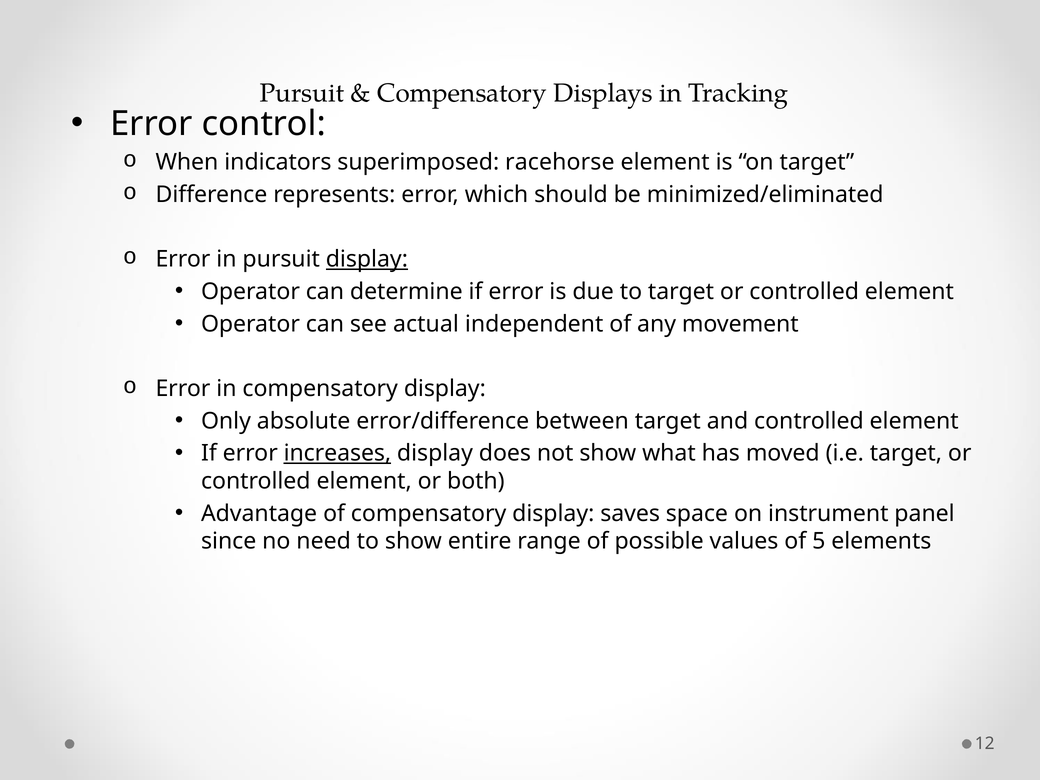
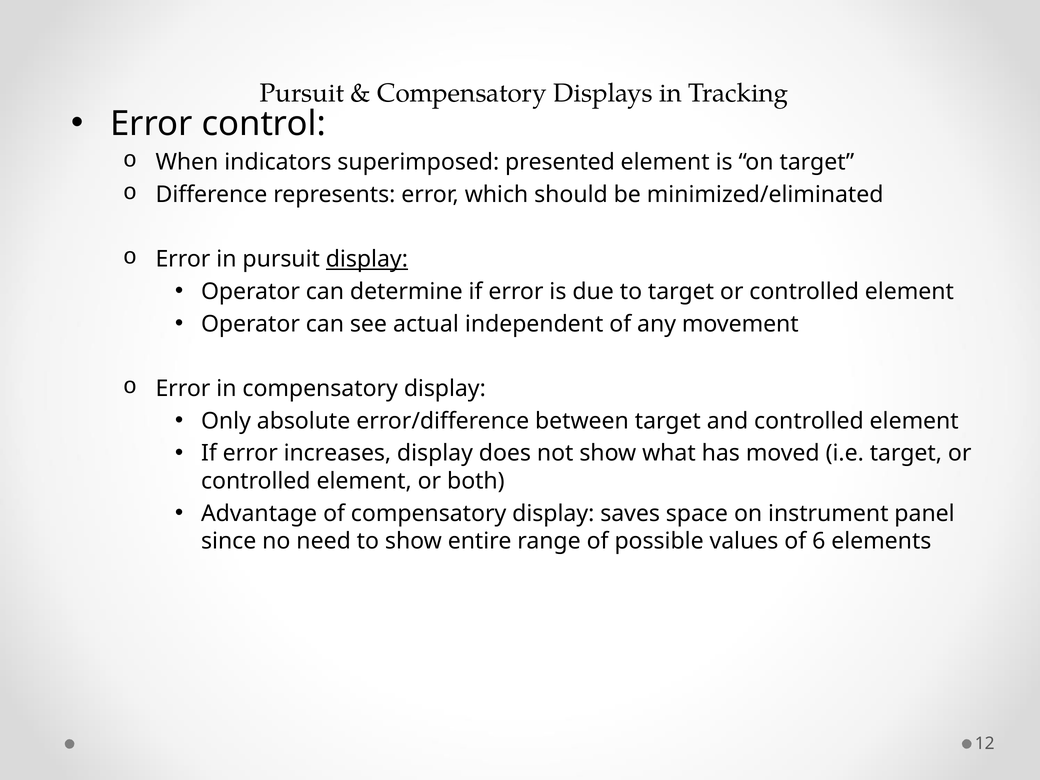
racehorse: racehorse -> presented (560, 162)
increases underline: present -> none (337, 453)
5: 5 -> 6 (819, 541)
